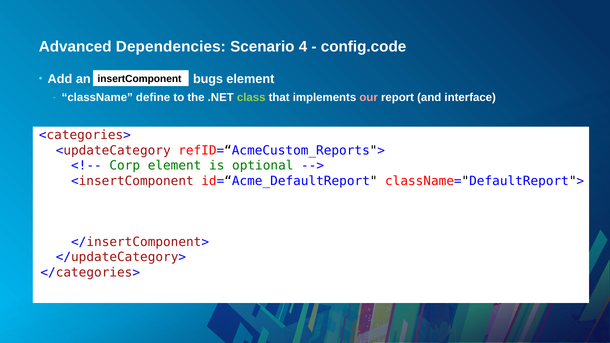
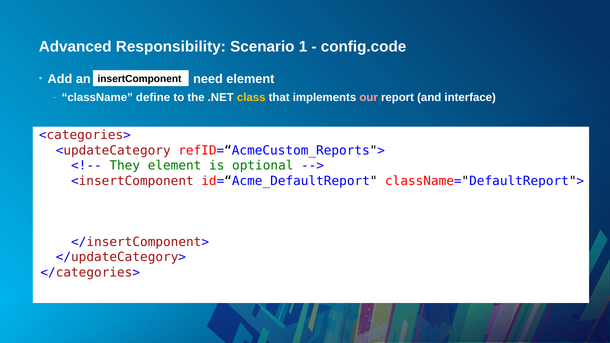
Dependencies: Dependencies -> Responsibility (171, 47)
4: 4 -> 1 (303, 47)
bugs: bugs -> need (208, 79)
class colour: light green -> yellow (251, 97)
Corp: Corp -> They (125, 166)
